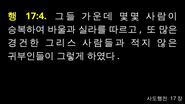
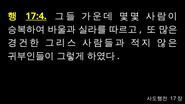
17:4 underline: none -> present (36, 16)
